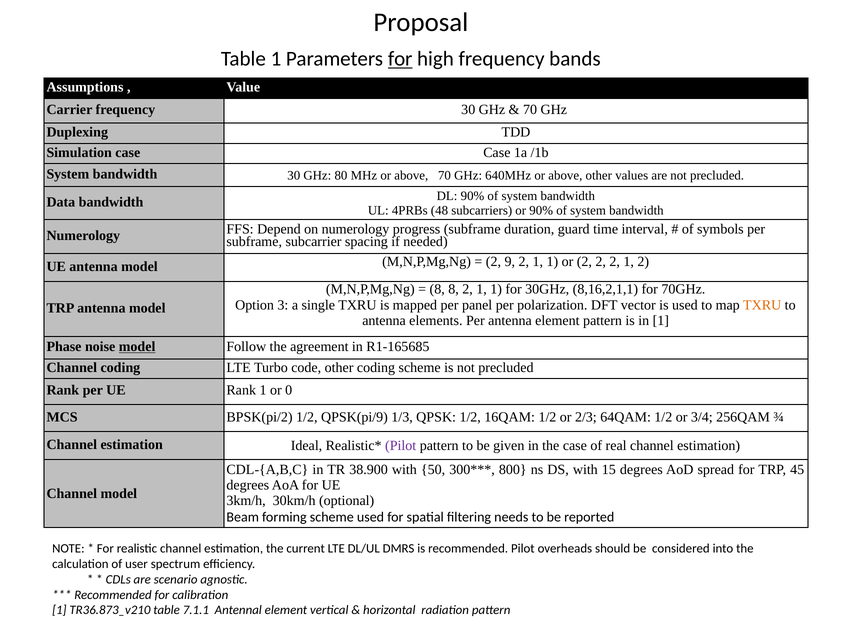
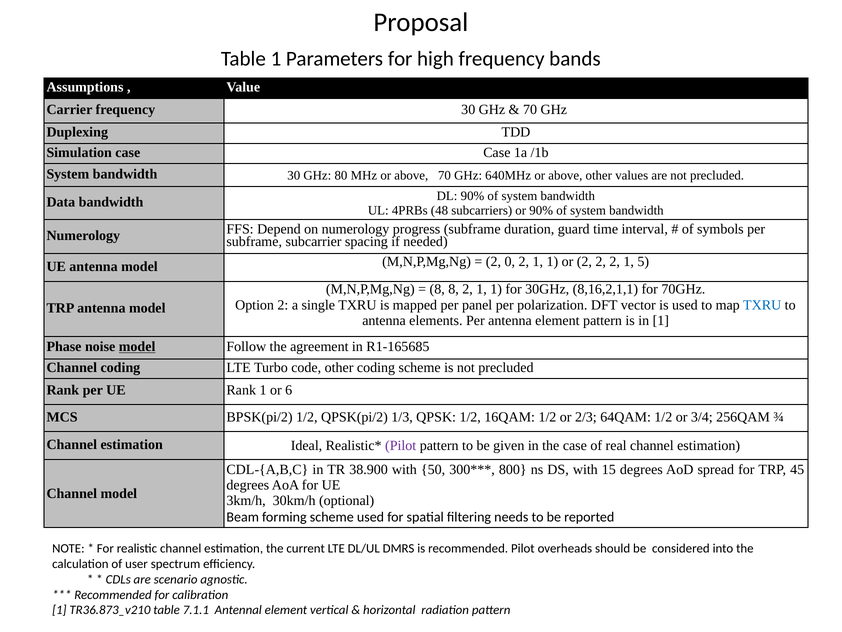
for underline: present -> none (400, 59)
9: 9 -> 0 (510, 261)
1 2: 2 -> 5 (643, 261)
Option 3: 3 -> 2 (283, 305)
TXRU colour: orange -> blue (762, 305)
0: 0 -> 6 (289, 390)
QPSK(pi/9: QPSK(pi/9 -> QPSK(pi/2 (354, 417)
